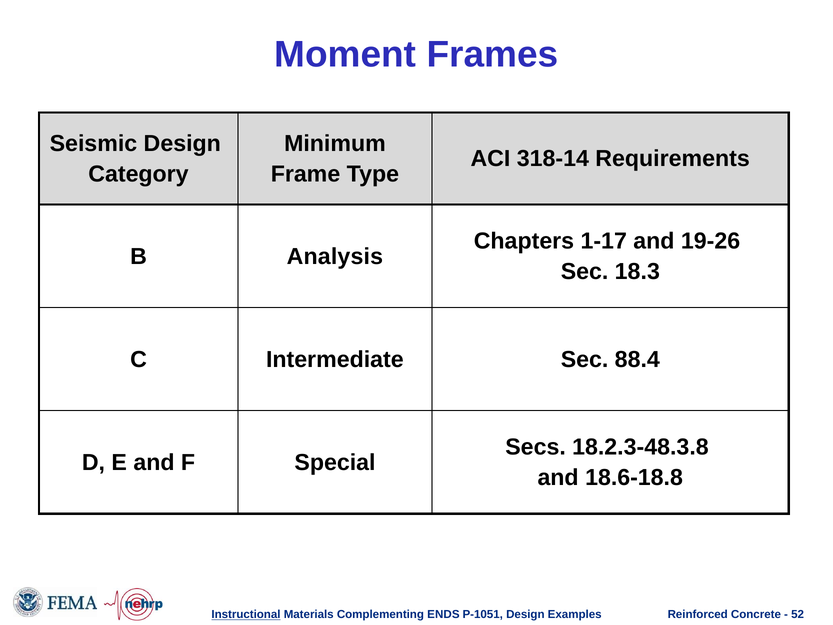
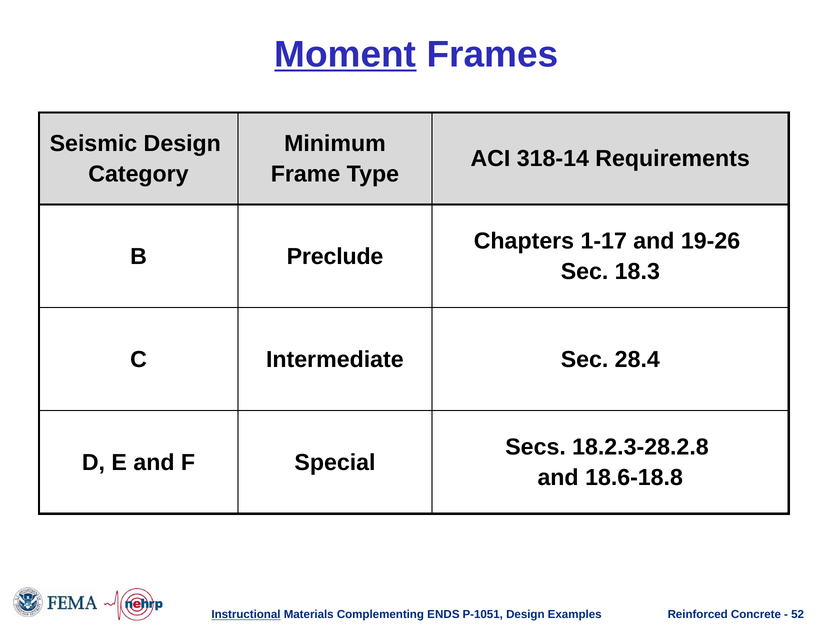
Moment underline: none -> present (345, 55)
Analysis: Analysis -> Preclude (335, 256)
88.4: 88.4 -> 28.4 (637, 359)
18.2.3-48.3.8: 18.2.3-48.3.8 -> 18.2.3-28.2.8 (640, 447)
